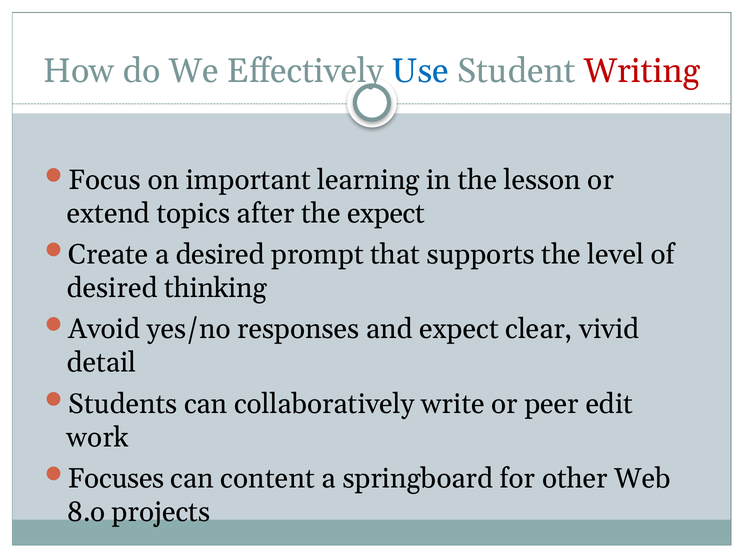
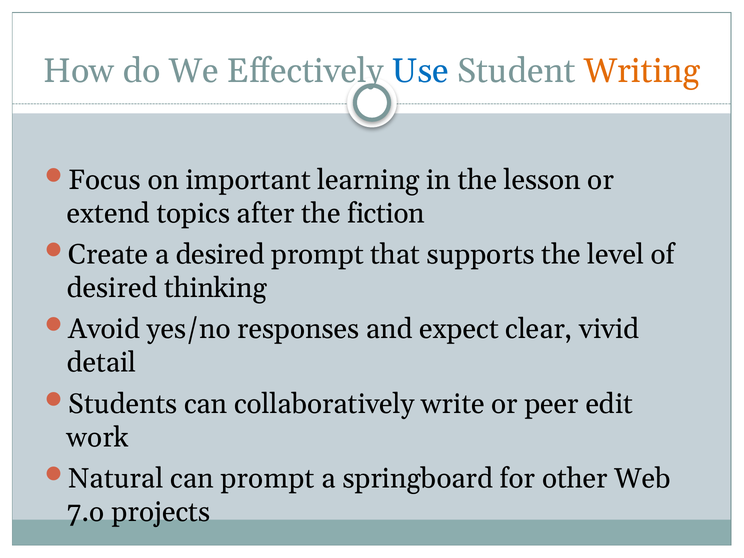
Writing colour: red -> orange (642, 71)
the expect: expect -> fiction (386, 213)
Focuses: Focuses -> Natural (116, 479)
can content: content -> prompt (268, 479)
8.o: 8.o -> 7.o (86, 512)
